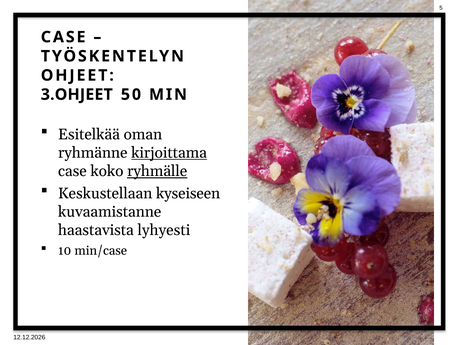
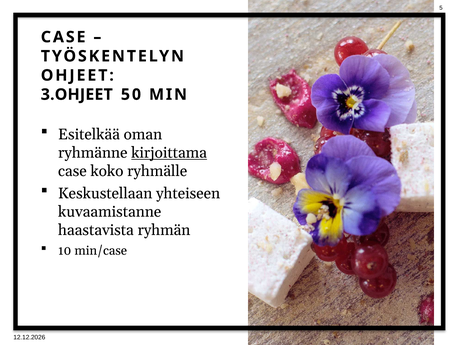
ryhmälle underline: present -> none (157, 171)
kyseiseen: kyseiseen -> yhteiseen (188, 193)
lyhyesti: lyhyesti -> ryhmän (164, 230)
